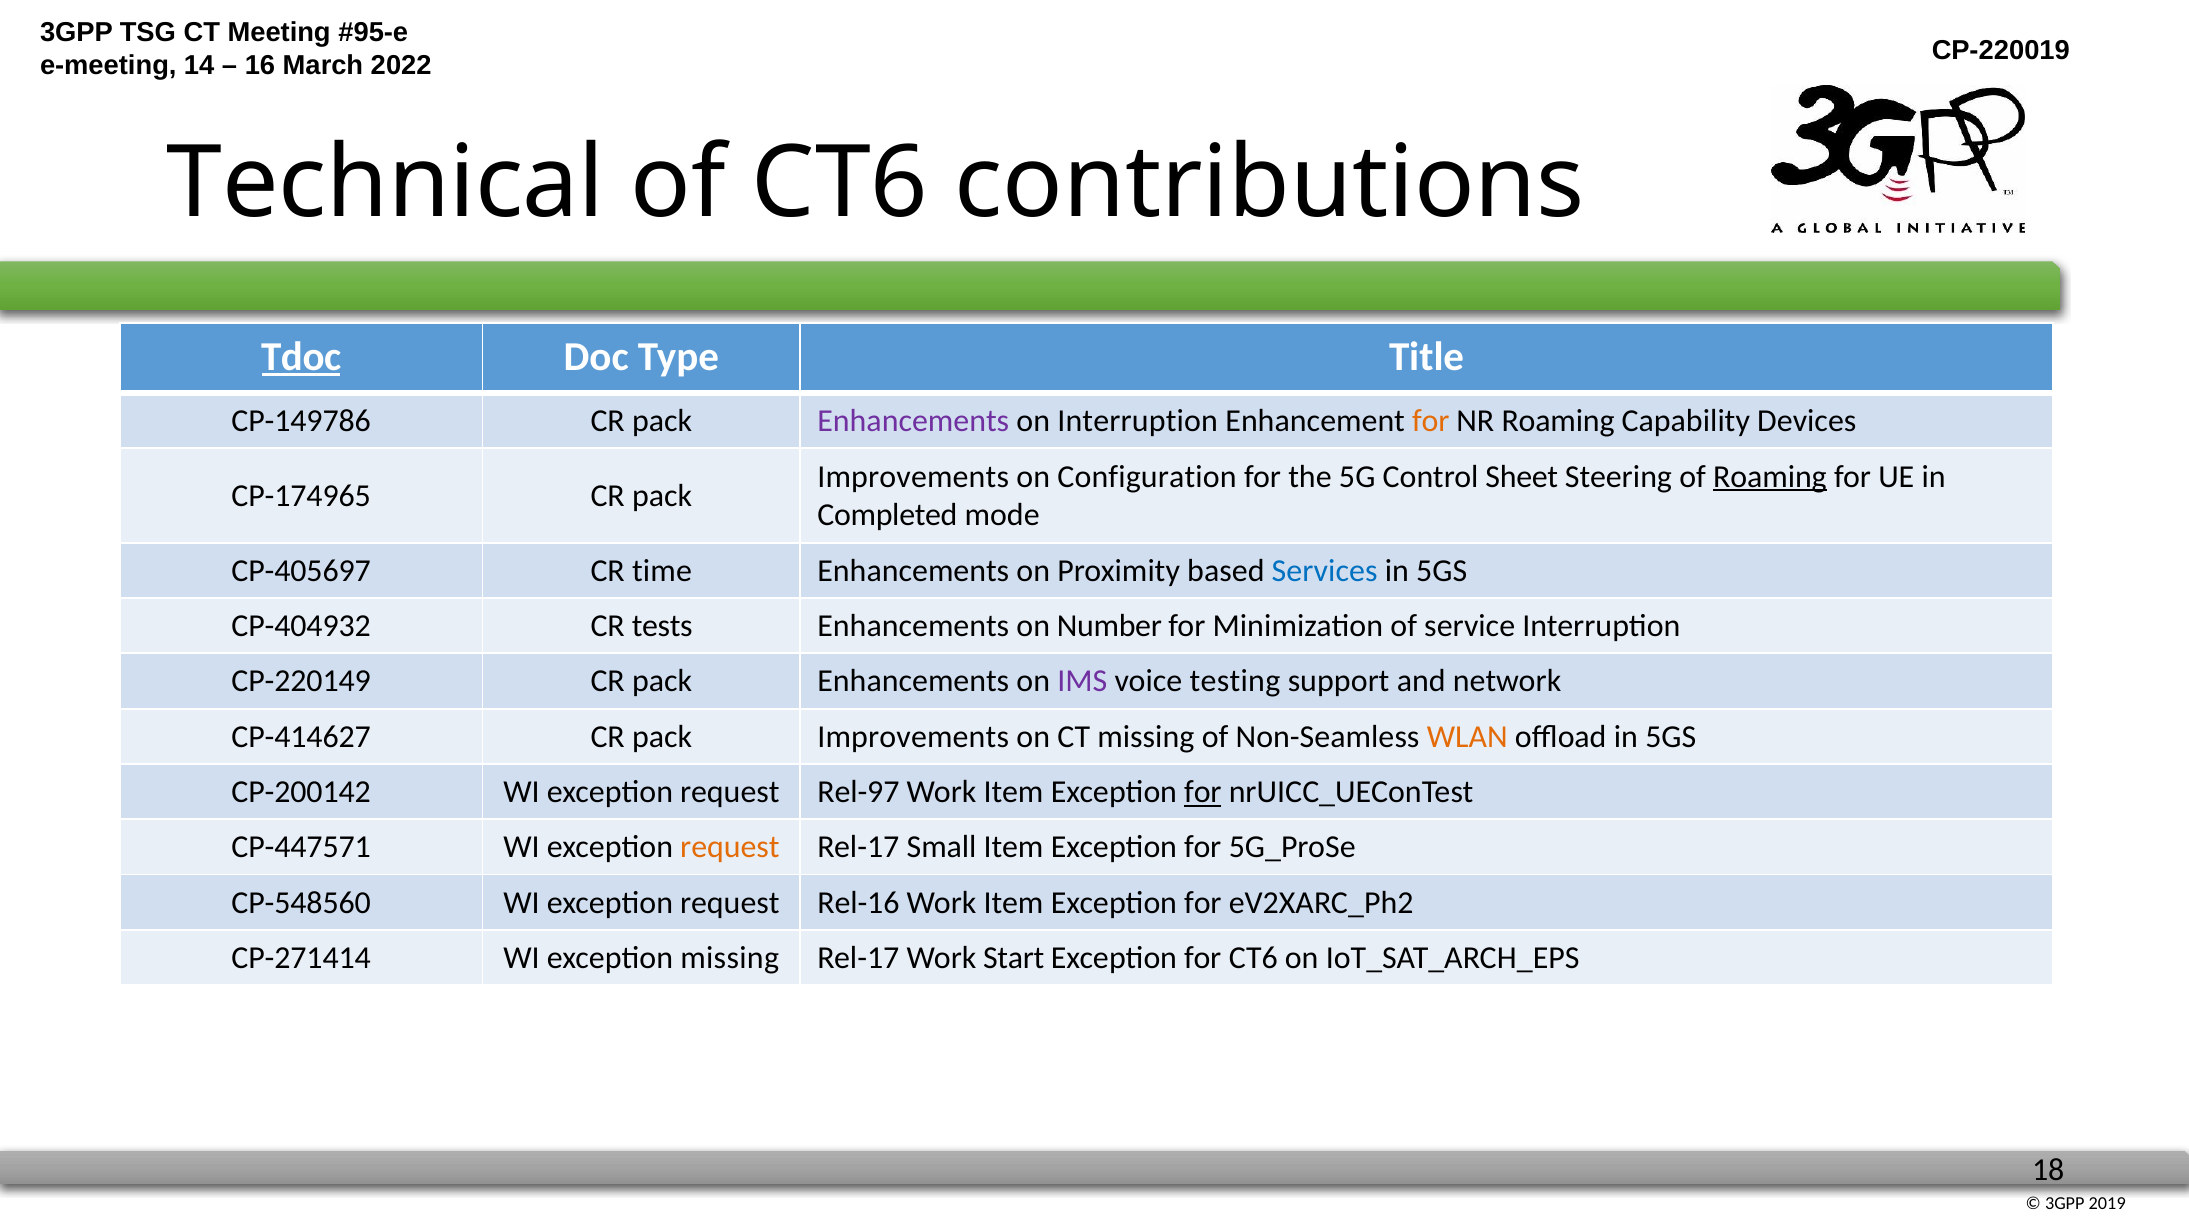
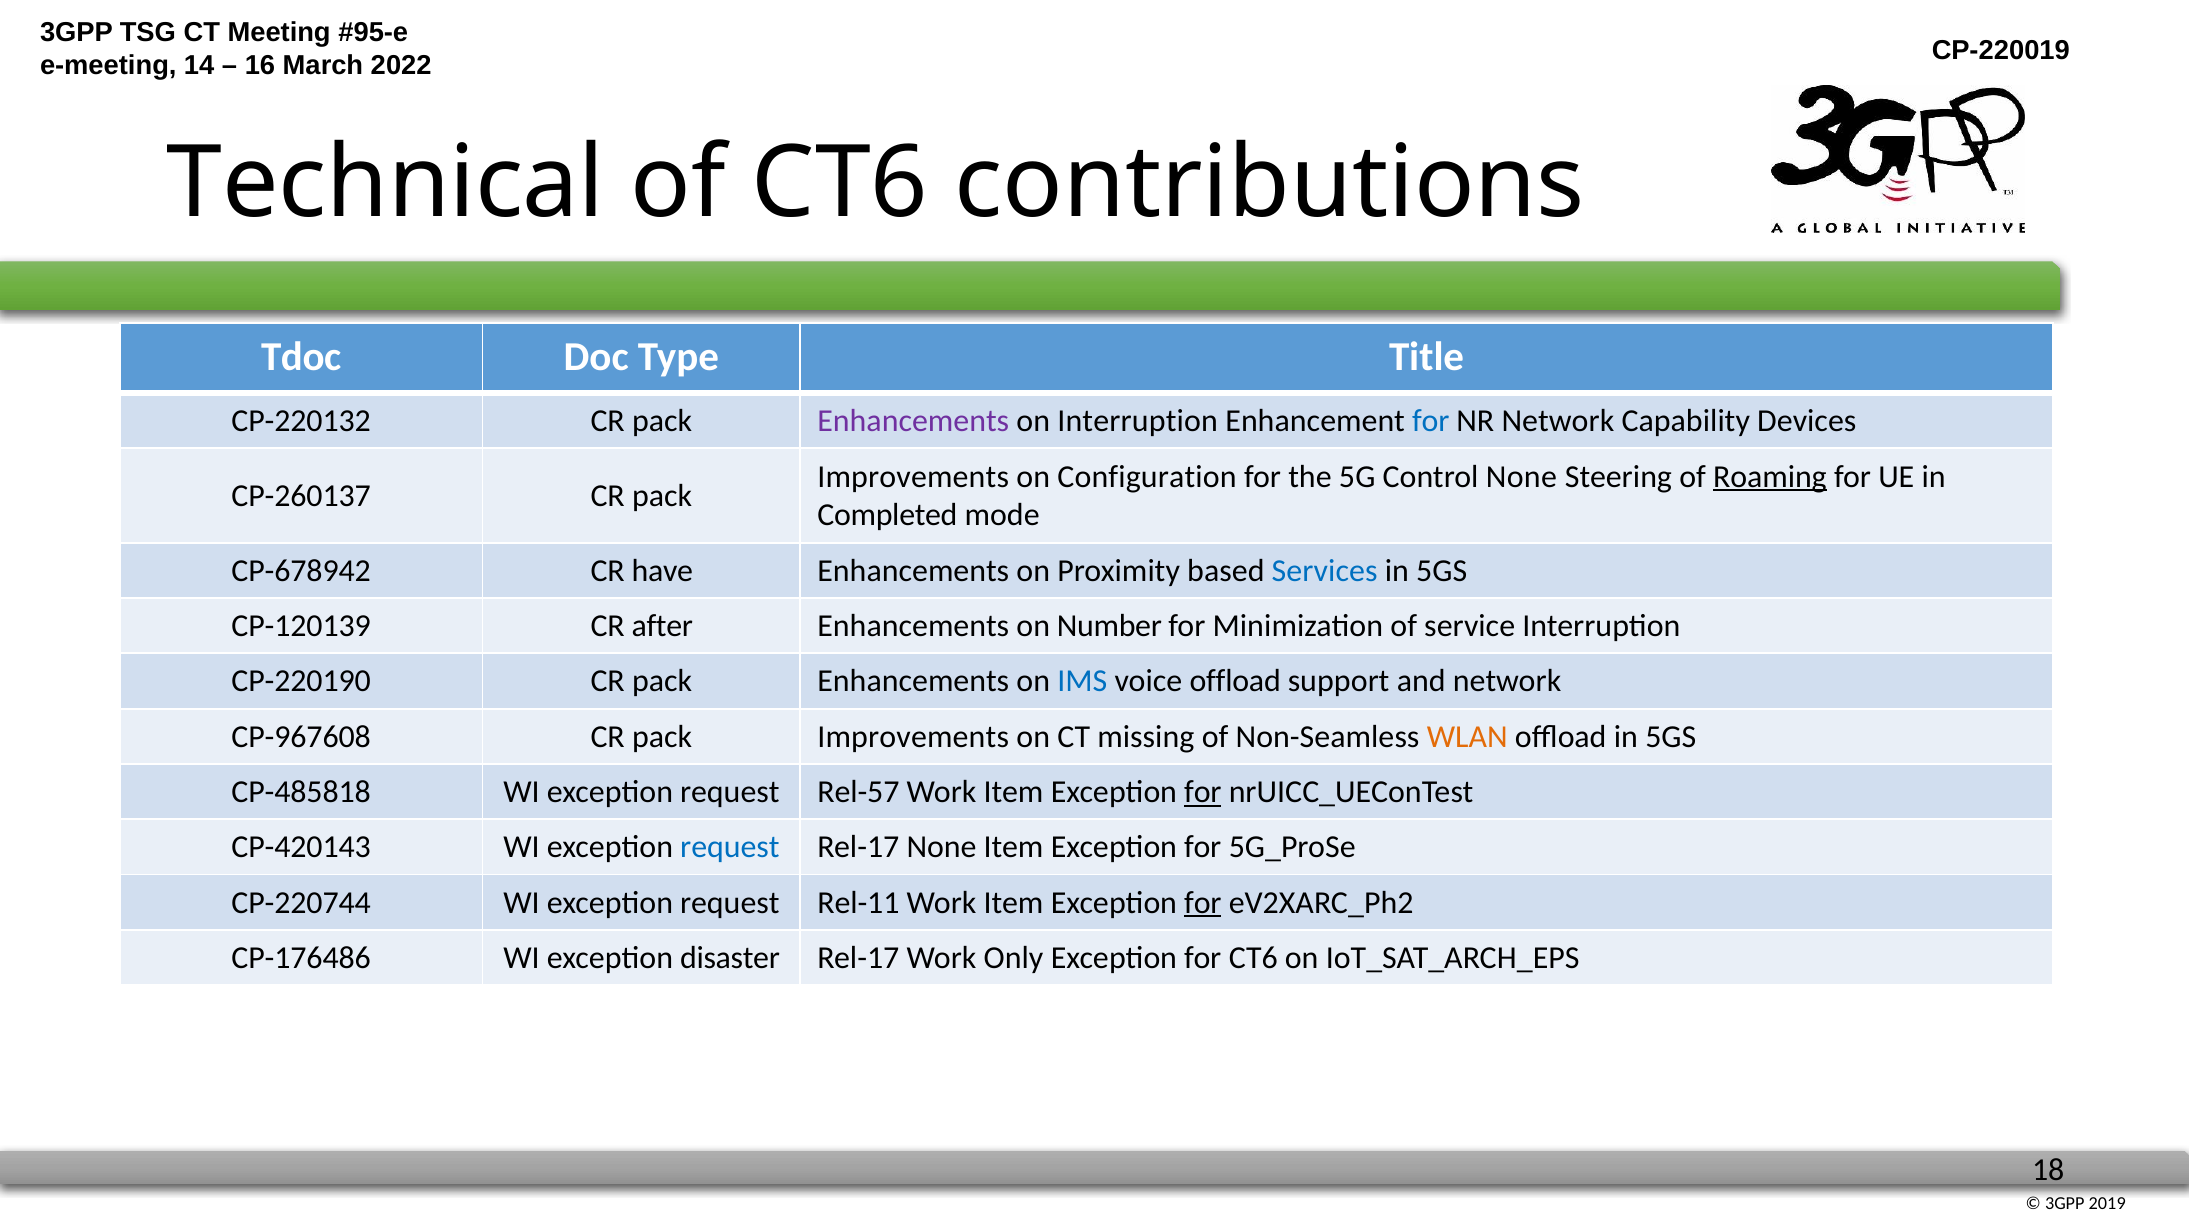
Tdoc underline: present -> none (301, 357)
CP-149786: CP-149786 -> CP-220132 (301, 421)
for colour: orange -> blue (1431, 421)
NR Roaming: Roaming -> Network (1558, 421)
Control Sheet: Sheet -> None (1521, 477)
CP-174965: CP-174965 -> CP-260137 (301, 496)
CP-405697: CP-405697 -> CP-678942 (301, 571)
time: time -> have (662, 571)
CP-404932: CP-404932 -> CP-120139 (301, 626)
tests: tests -> after (662, 626)
CP-220149: CP-220149 -> CP-220190 (301, 681)
IMS colour: purple -> blue (1082, 681)
voice testing: testing -> offload (1235, 681)
CP-414627: CP-414627 -> CP-967608 (301, 737)
CP-200142: CP-200142 -> CP-485818 (301, 792)
Rel-97: Rel-97 -> Rel-57 (858, 792)
CP-447571: CP-447571 -> CP-420143 (301, 847)
request colour: orange -> blue (730, 847)
Rel-17 Small: Small -> None (942, 847)
CP-548560: CP-548560 -> CP-220744 (301, 903)
Rel-16: Rel-16 -> Rel-11 (858, 903)
for underline: none -> present (1203, 903)
CP-271414: CP-271414 -> CP-176486 (301, 958)
exception missing: missing -> disaster (730, 958)
Start: Start -> Only (1013, 958)
